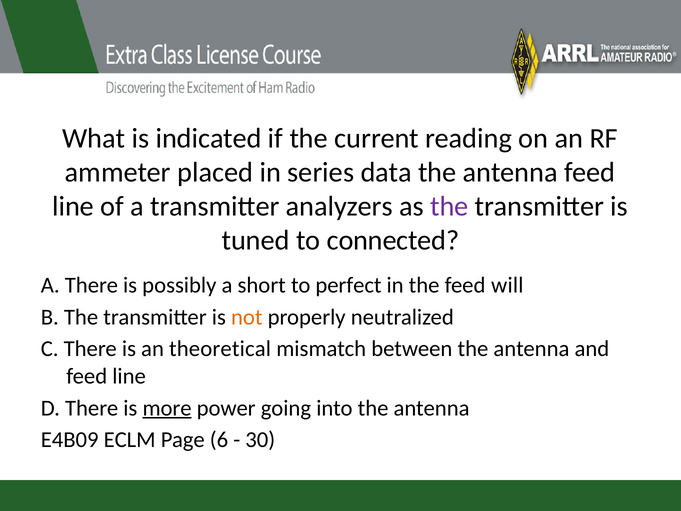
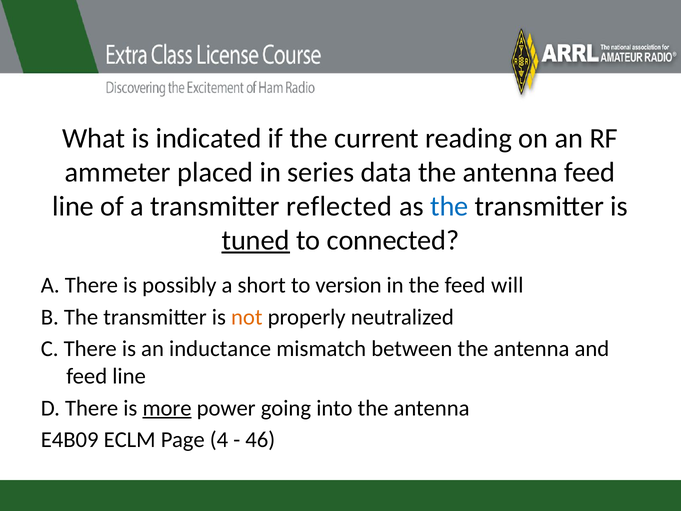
analyzers: analyzers -> reflected (339, 206)
the colour: purple -> blue (449, 206)
tuned underline: none -> present (256, 240)
perfect: perfect -> version (349, 285)
theoretical: theoretical -> inductance (220, 349)
6: 6 -> 4 (219, 440)
30: 30 -> 46 (260, 440)
